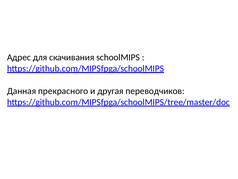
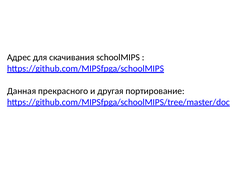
переводчиков: переводчиков -> портирование (155, 91)
